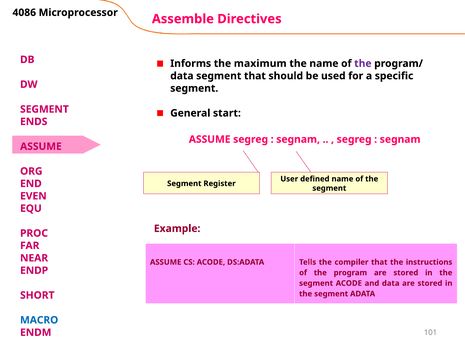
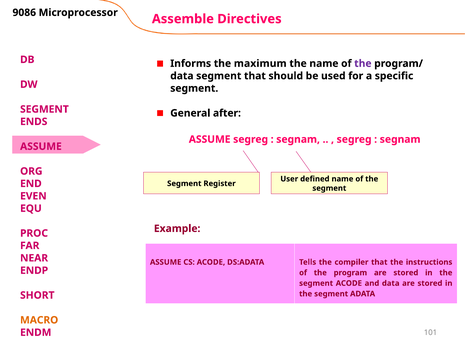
4086: 4086 -> 9086 (24, 13)
start: start -> after (227, 113)
MACRO colour: blue -> orange (39, 320)
